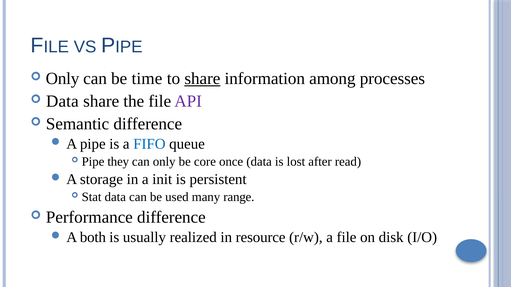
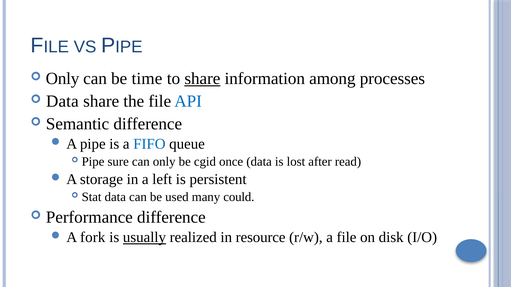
API colour: purple -> blue (188, 101)
they: they -> sure (118, 162)
core: core -> cgid (205, 162)
init: init -> left (162, 180)
range: range -> could (239, 197)
both: both -> fork (93, 238)
usually underline: none -> present (144, 238)
